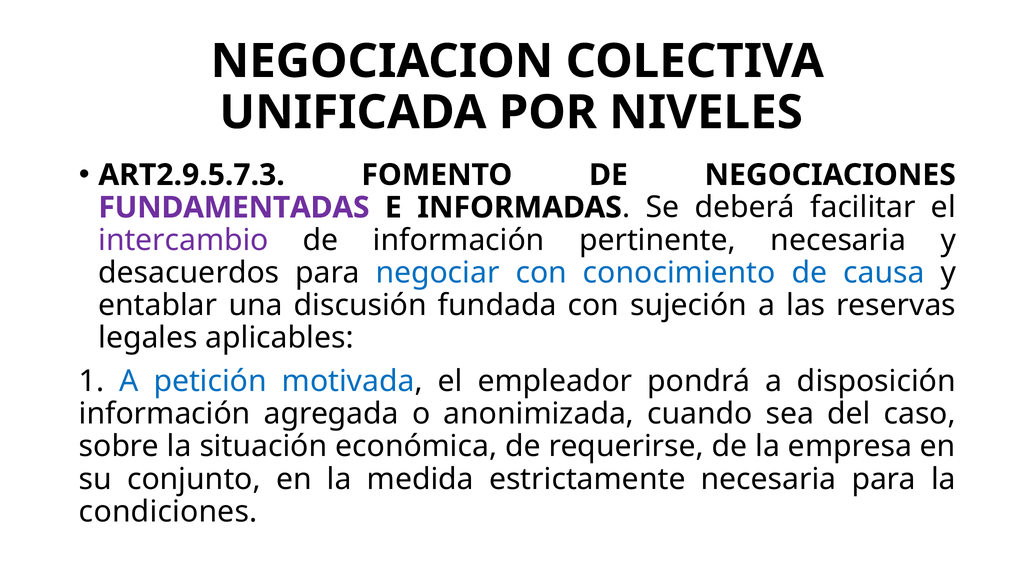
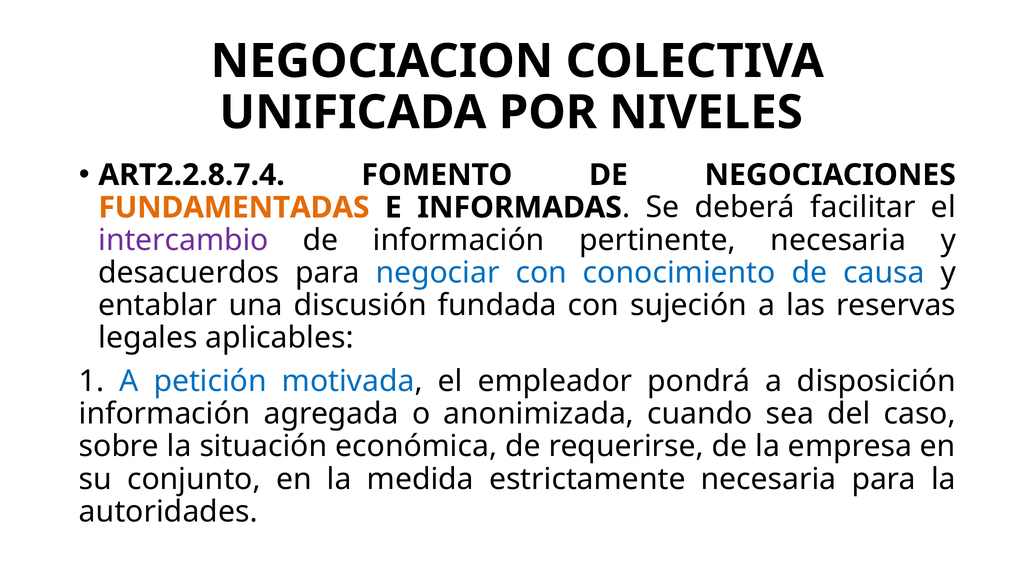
ART2.9.5.7.3: ART2.9.5.7.3 -> ART2.2.8.7.4 (192, 175)
FUNDAMENTADAS colour: purple -> orange (234, 208)
condiciones: condiciones -> autoridades (168, 512)
